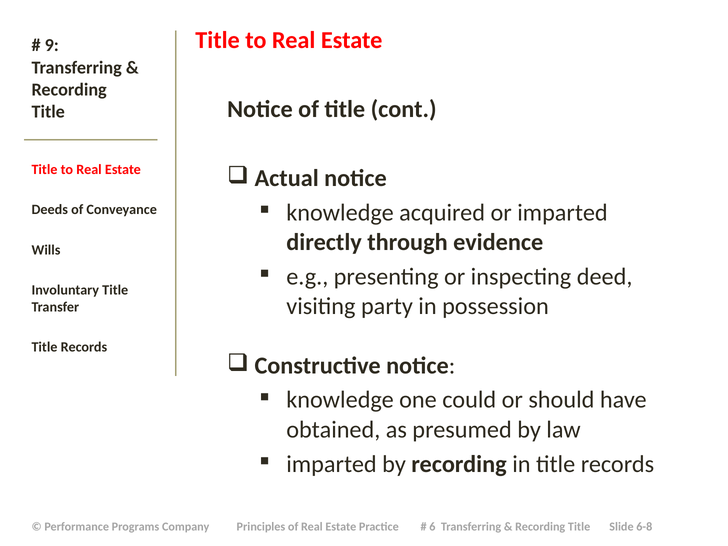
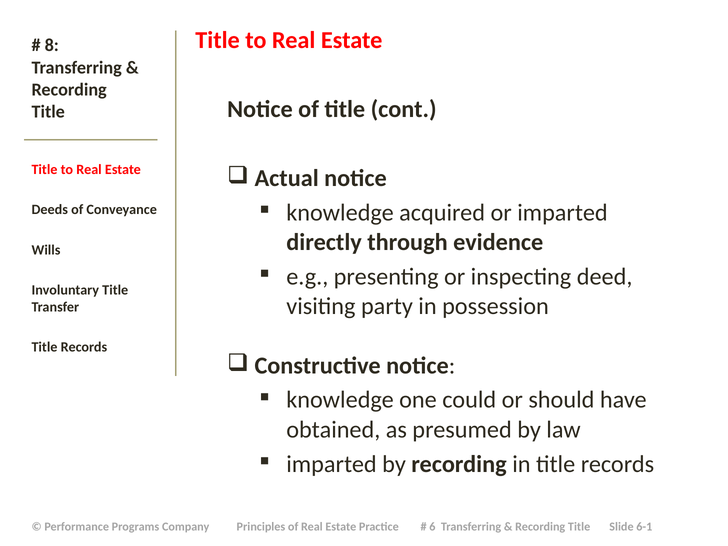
9: 9 -> 8 (52, 45)
6-8: 6-8 -> 6-1 (644, 527)
